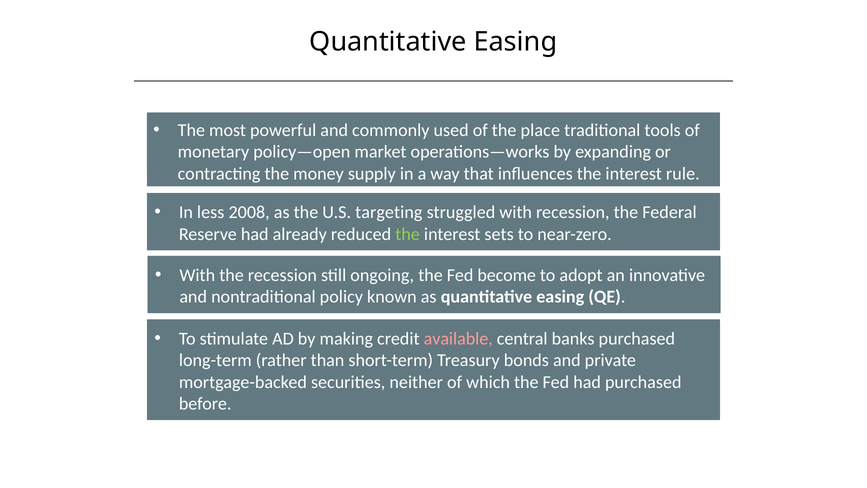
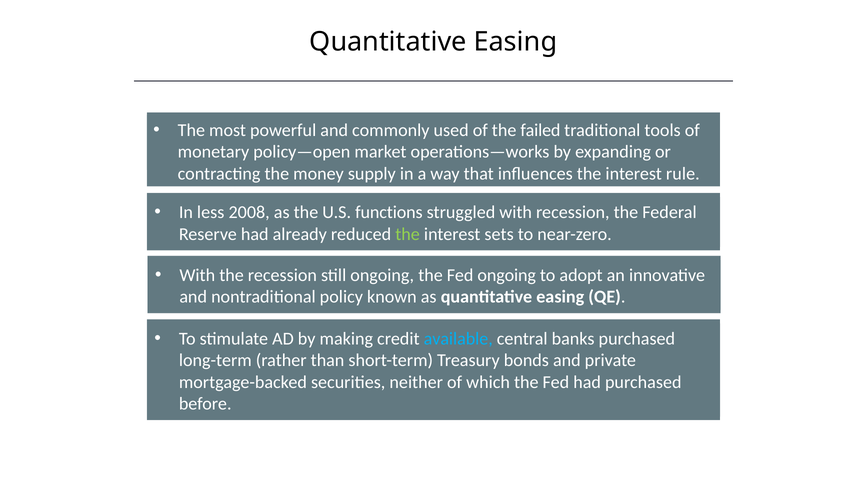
place: place -> failed (540, 130)
targeting: targeting -> functions (389, 212)
Fed become: become -> ongoing (507, 275)
available colour: pink -> light blue (458, 339)
